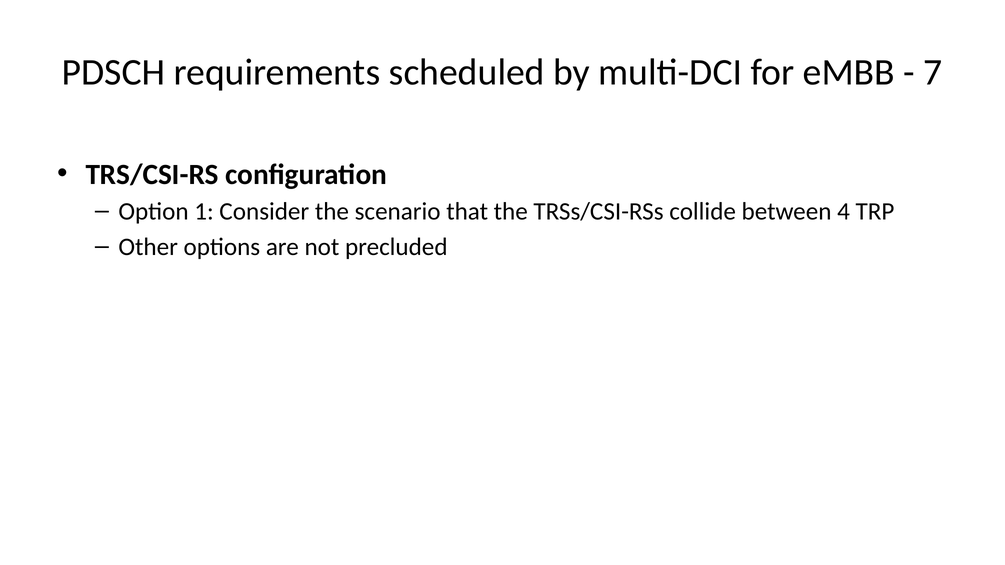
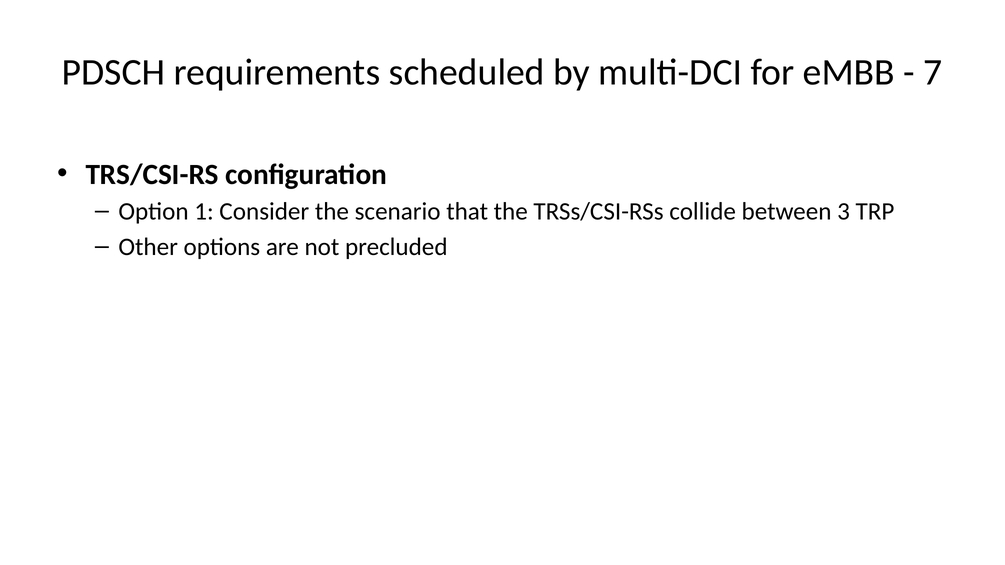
4: 4 -> 3 (844, 212)
